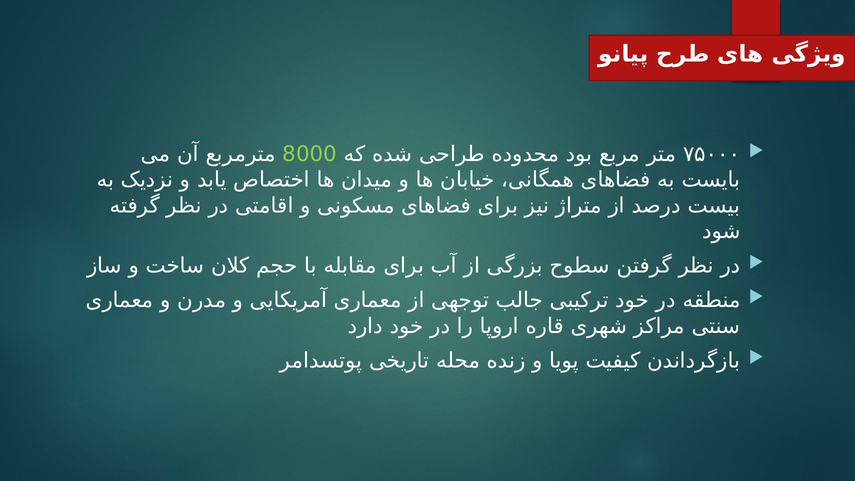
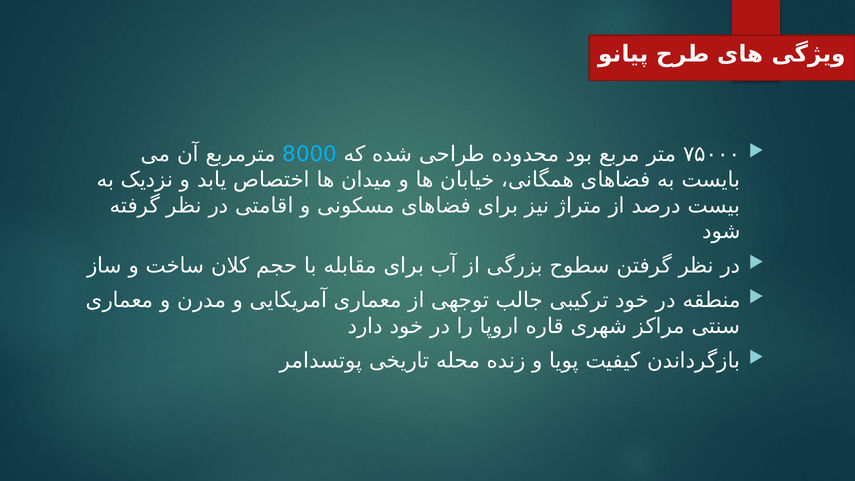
8000 colour: light green -> light blue (310, 154)
